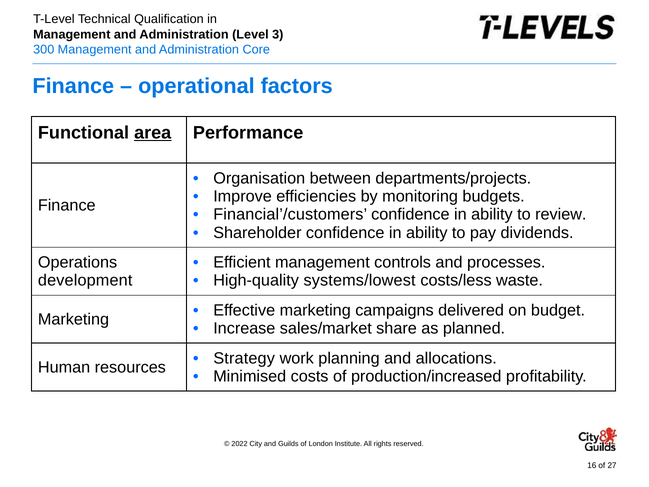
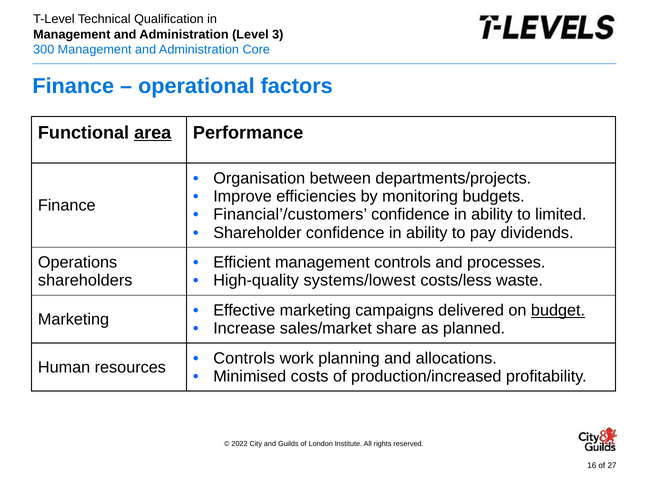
review: review -> limited (561, 214)
development: development -> shareholders (85, 280)
budget underline: none -> present (558, 310)
Strategy: Strategy -> Controls (244, 358)
